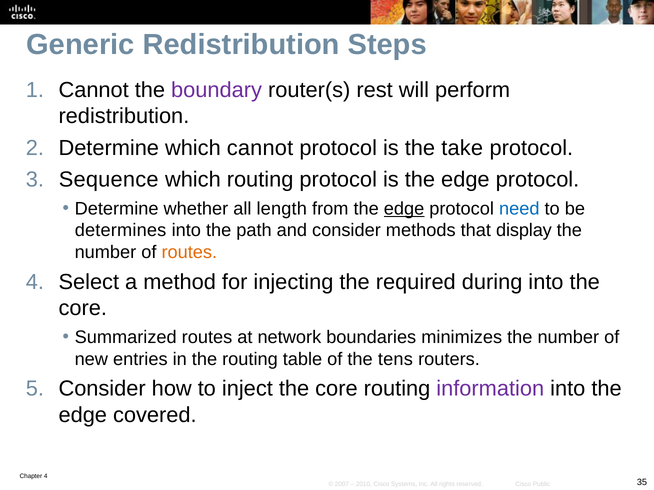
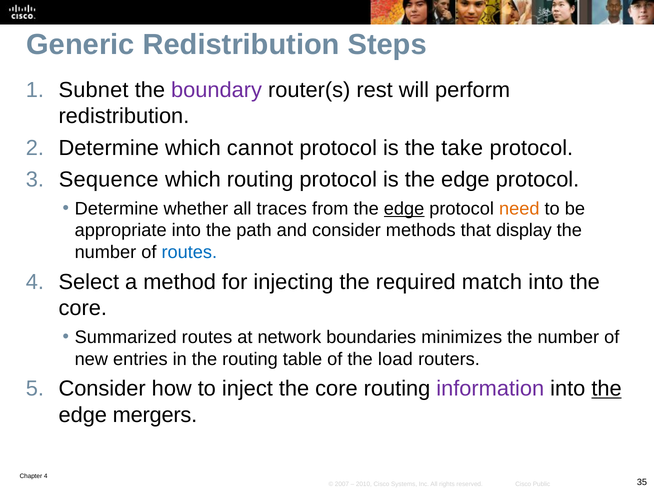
Cannot: Cannot -> Subnet (94, 90)
length: length -> traces (282, 209)
need colour: blue -> orange (519, 209)
determines: determines -> appropriate (121, 231)
routes colour: orange -> blue (189, 252)
during: during -> match (492, 282)
tens: tens -> load (395, 359)
the underline: none -> present (607, 389)
covered: covered -> mergers (155, 415)
